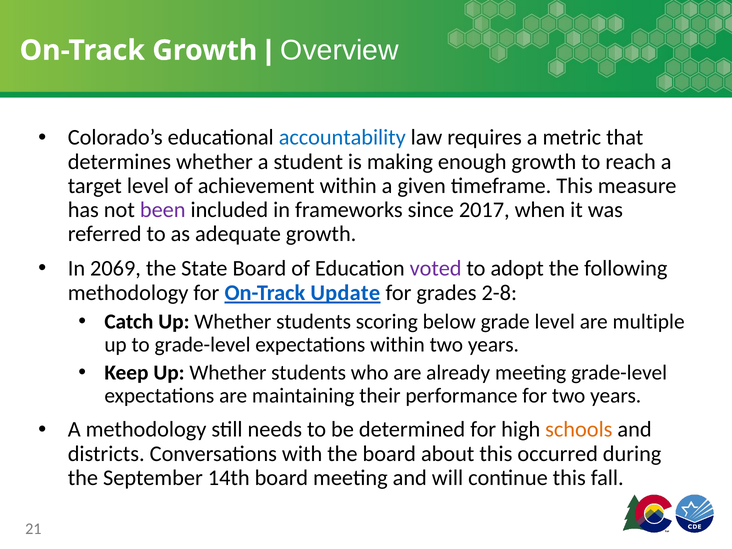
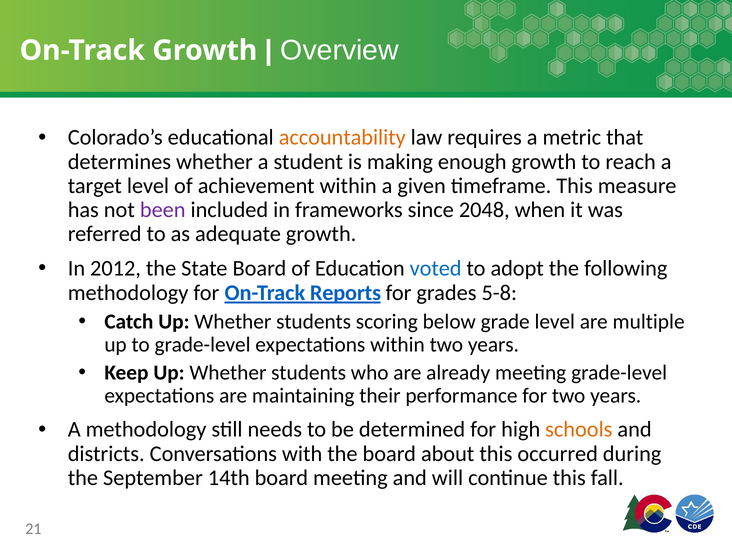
accountability colour: blue -> orange (342, 138)
2017: 2017 -> 2048 (484, 210)
2069: 2069 -> 2012 (115, 268)
voted colour: purple -> blue (436, 268)
Update: Update -> Reports (346, 293)
2-8: 2-8 -> 5-8 (499, 293)
